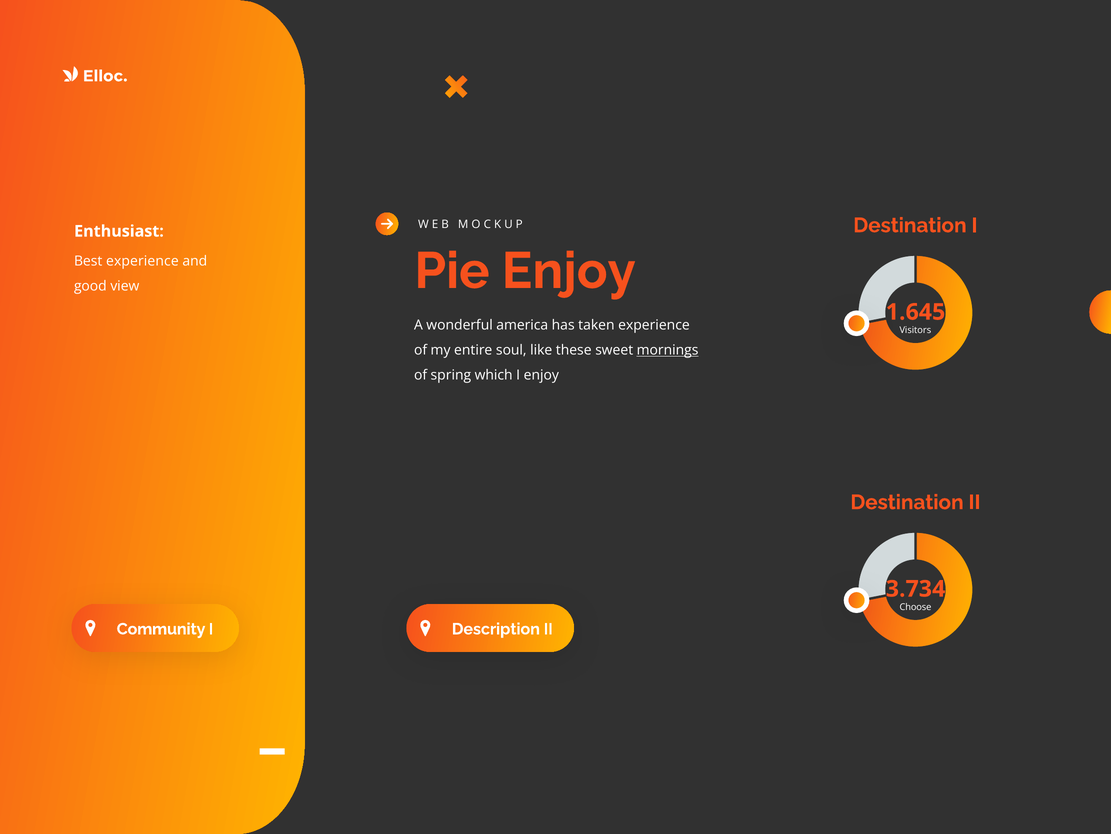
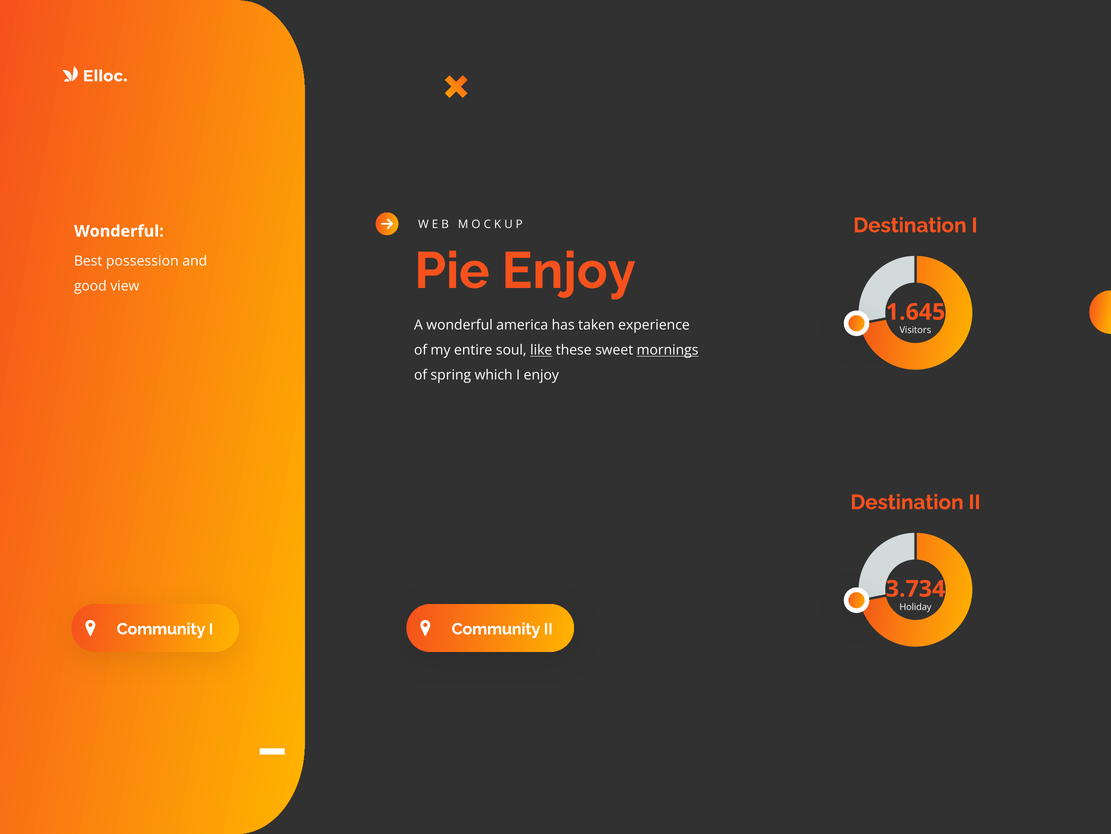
Enthusiast: Enthusiast -> Wonderful (119, 231)
Best experience: experience -> possession (142, 261)
like underline: none -> present (541, 350)
Choose: Choose -> Holiday (915, 607)
I Description: Description -> Community (496, 628)
